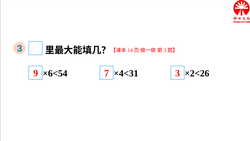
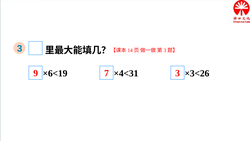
×6<54: ×6<54 -> ×6<19 (55, 73)
×2<26: ×2<26 -> ×3<26 (197, 73)
